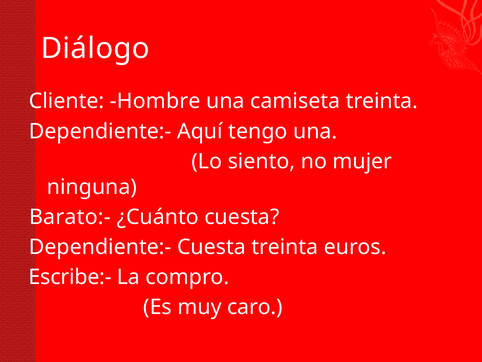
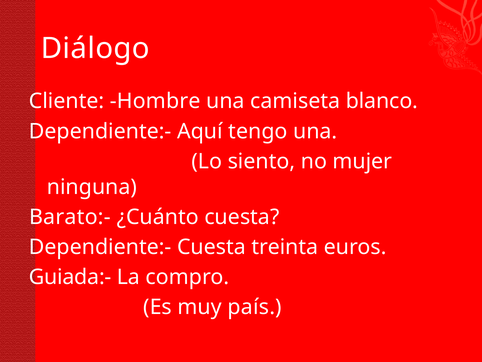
camiseta treinta: treinta -> blanco (382, 101)
Escribe:-: Escribe:- -> Guiada:- (70, 277)
caro: caro -> país (255, 307)
